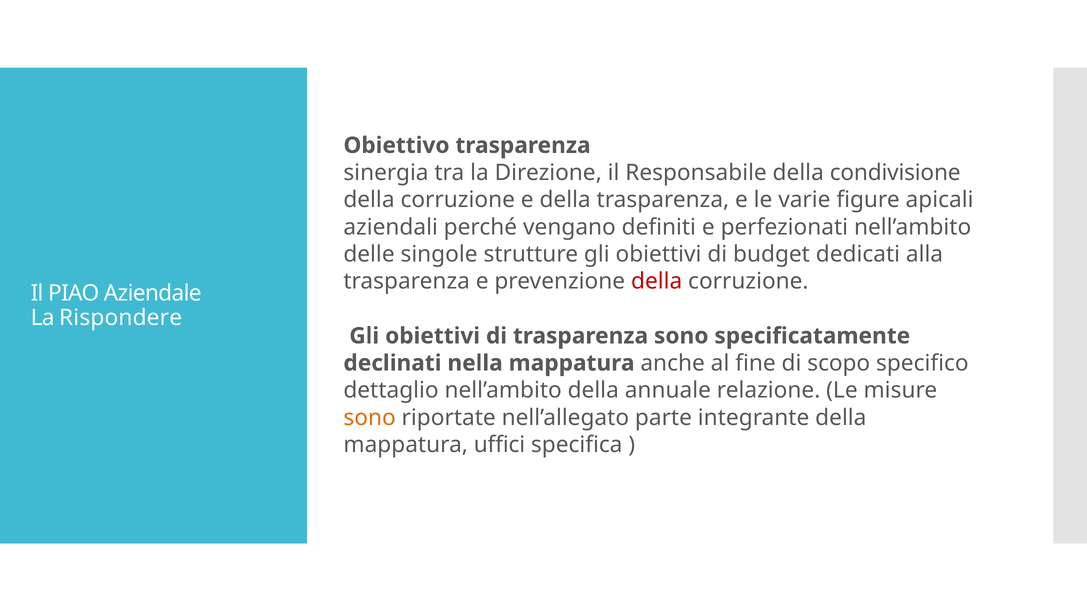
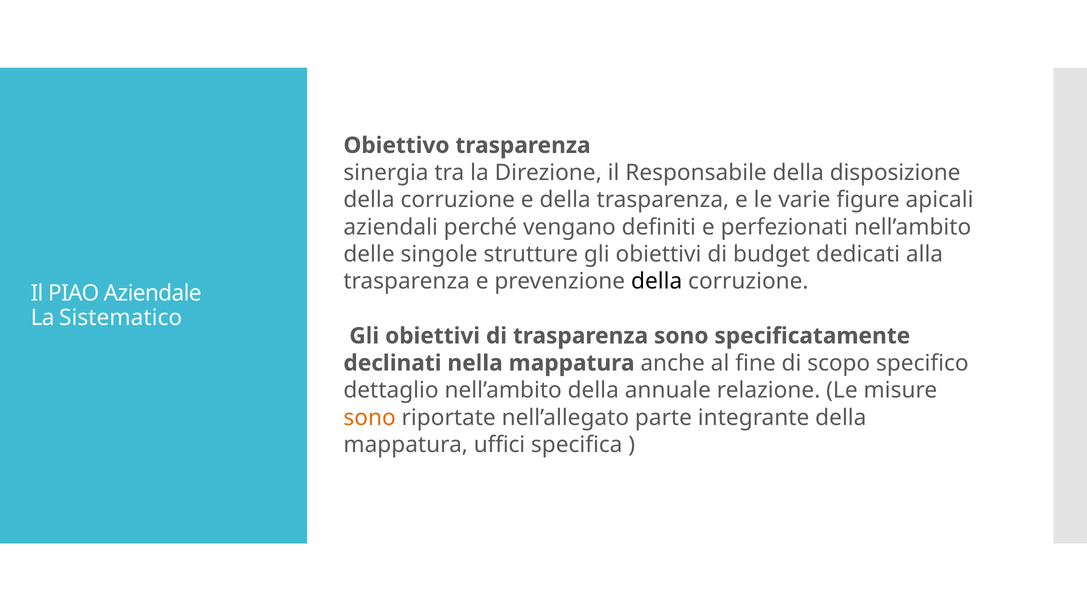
condivisione: condivisione -> disposizione (895, 172)
della colour: red -> black (657, 281)
Rispondere: Rispondere -> Sistematico (121, 317)
